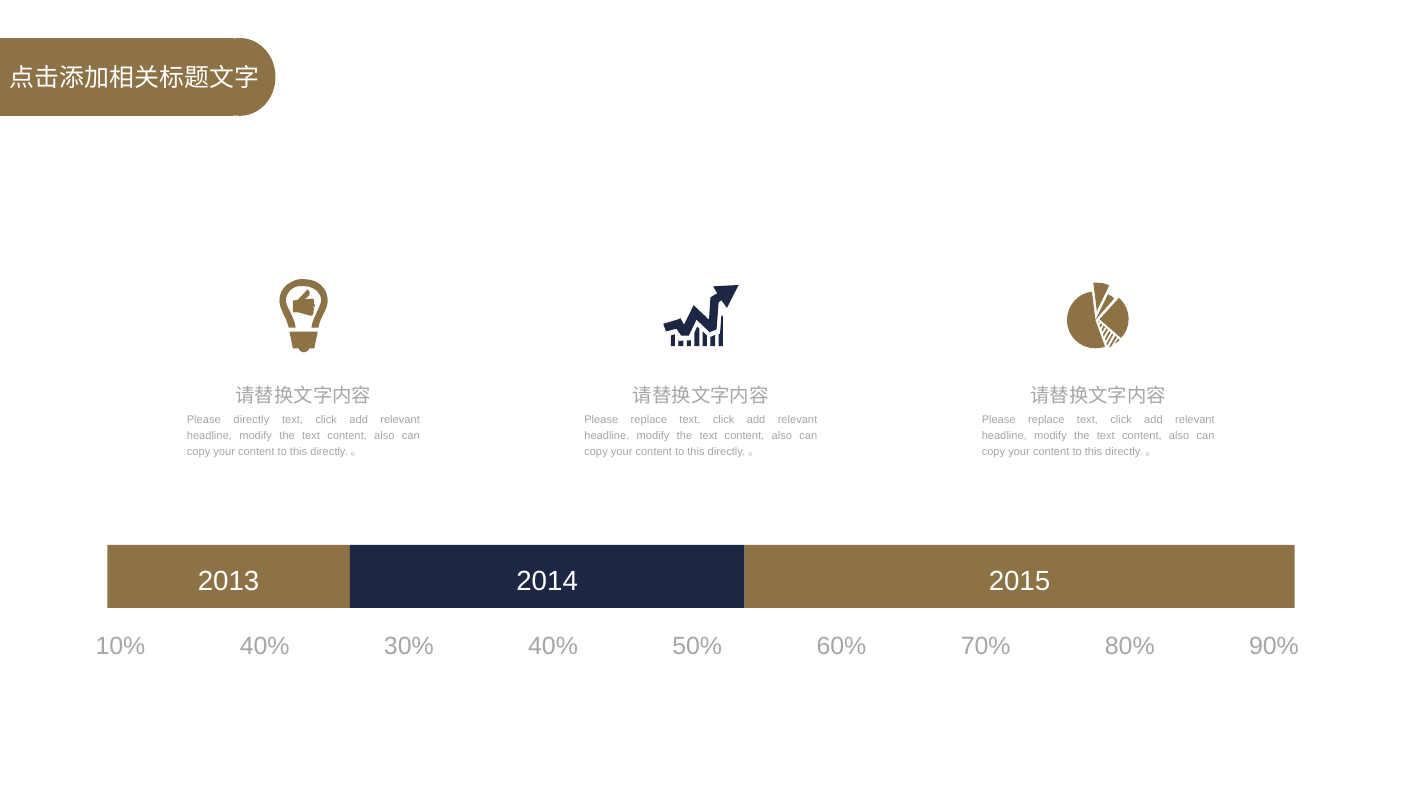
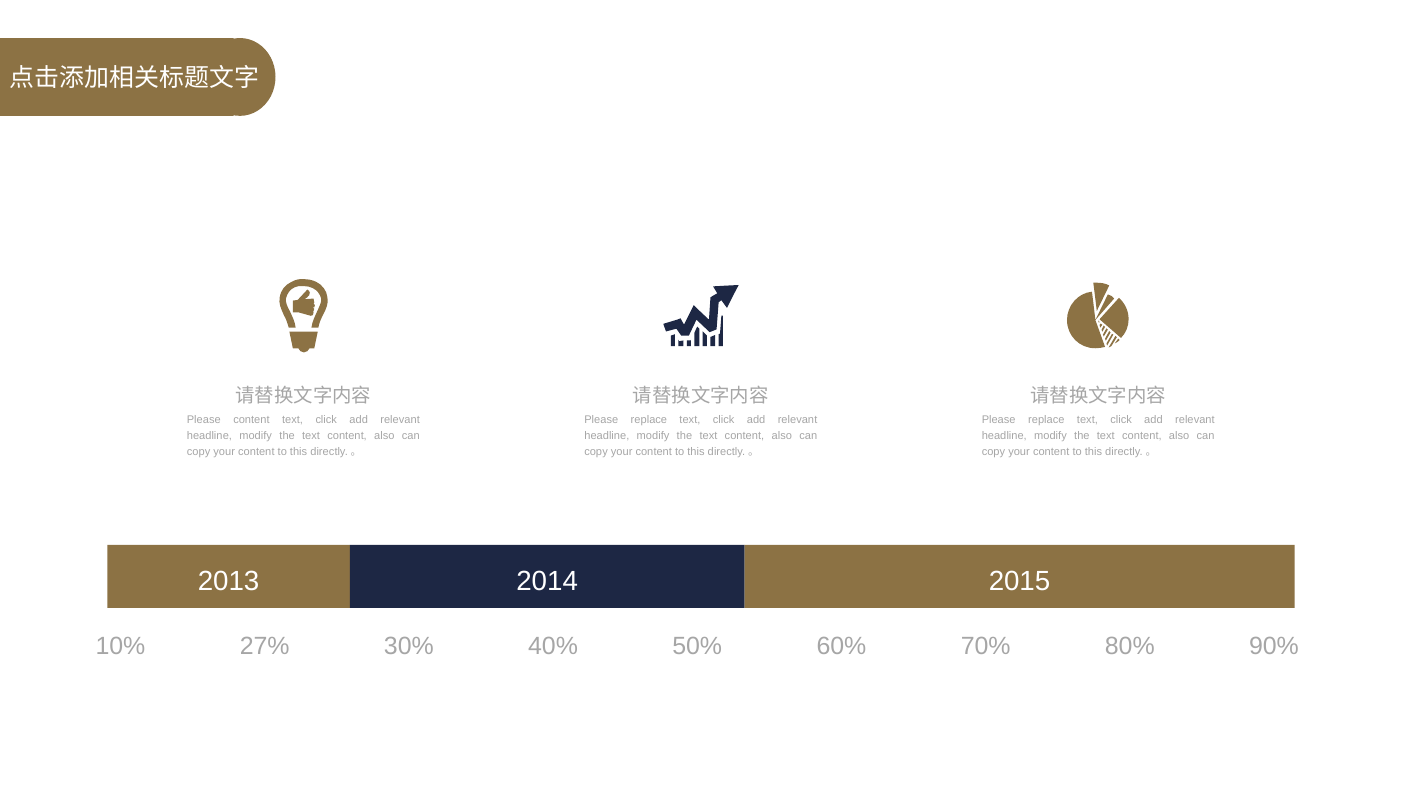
Please directly: directly -> content (251, 420)
10% 40%: 40% -> 27% (265, 645)
